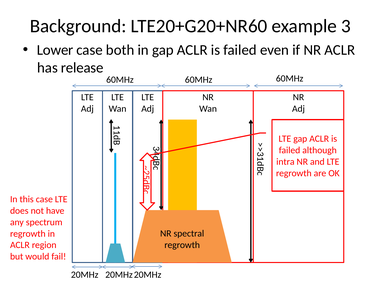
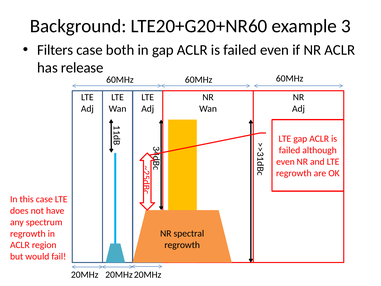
Lower: Lower -> Filters (55, 50)
intra: intra -> even (285, 162)
